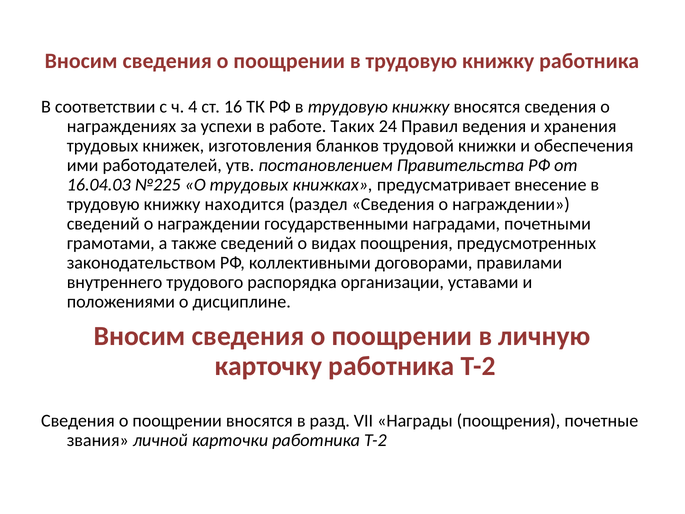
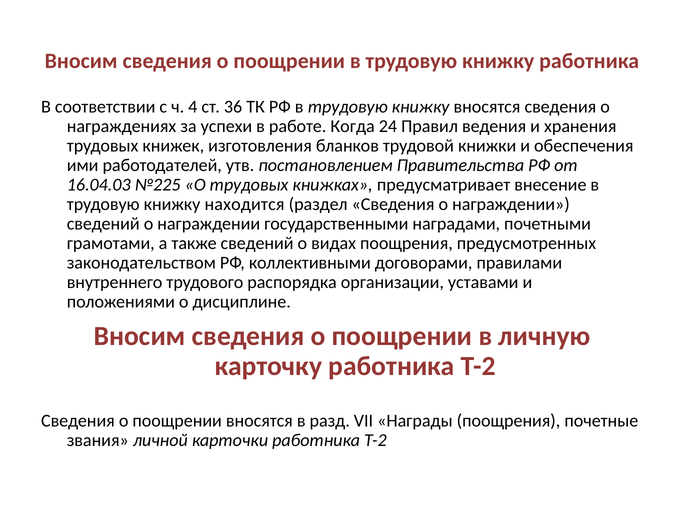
16: 16 -> 36 (233, 106)
Таких: Таких -> Когда (353, 126)
